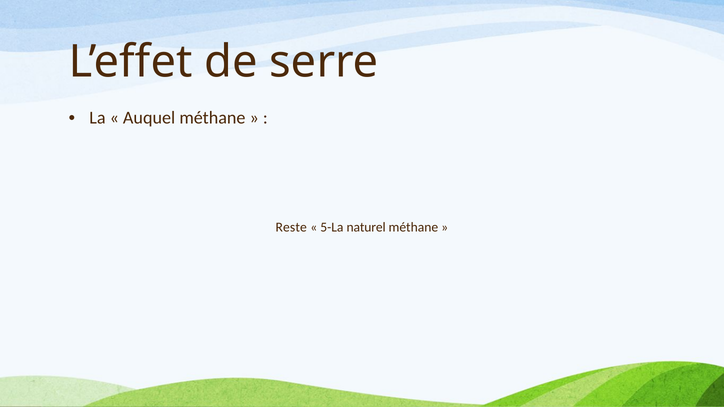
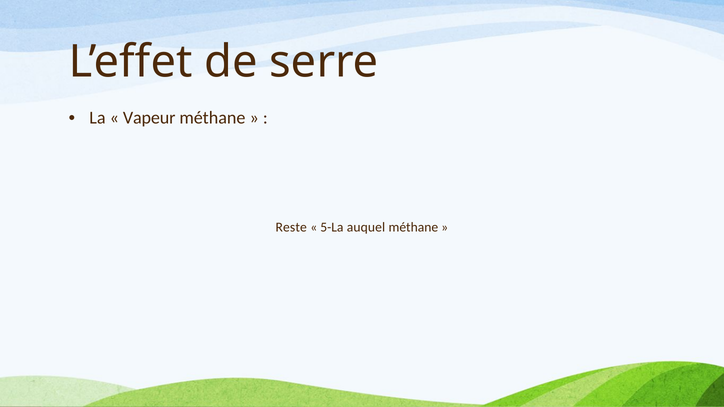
Auquel: Auquel -> Vapeur (149, 118)
naturel: naturel -> auquel (366, 227)
